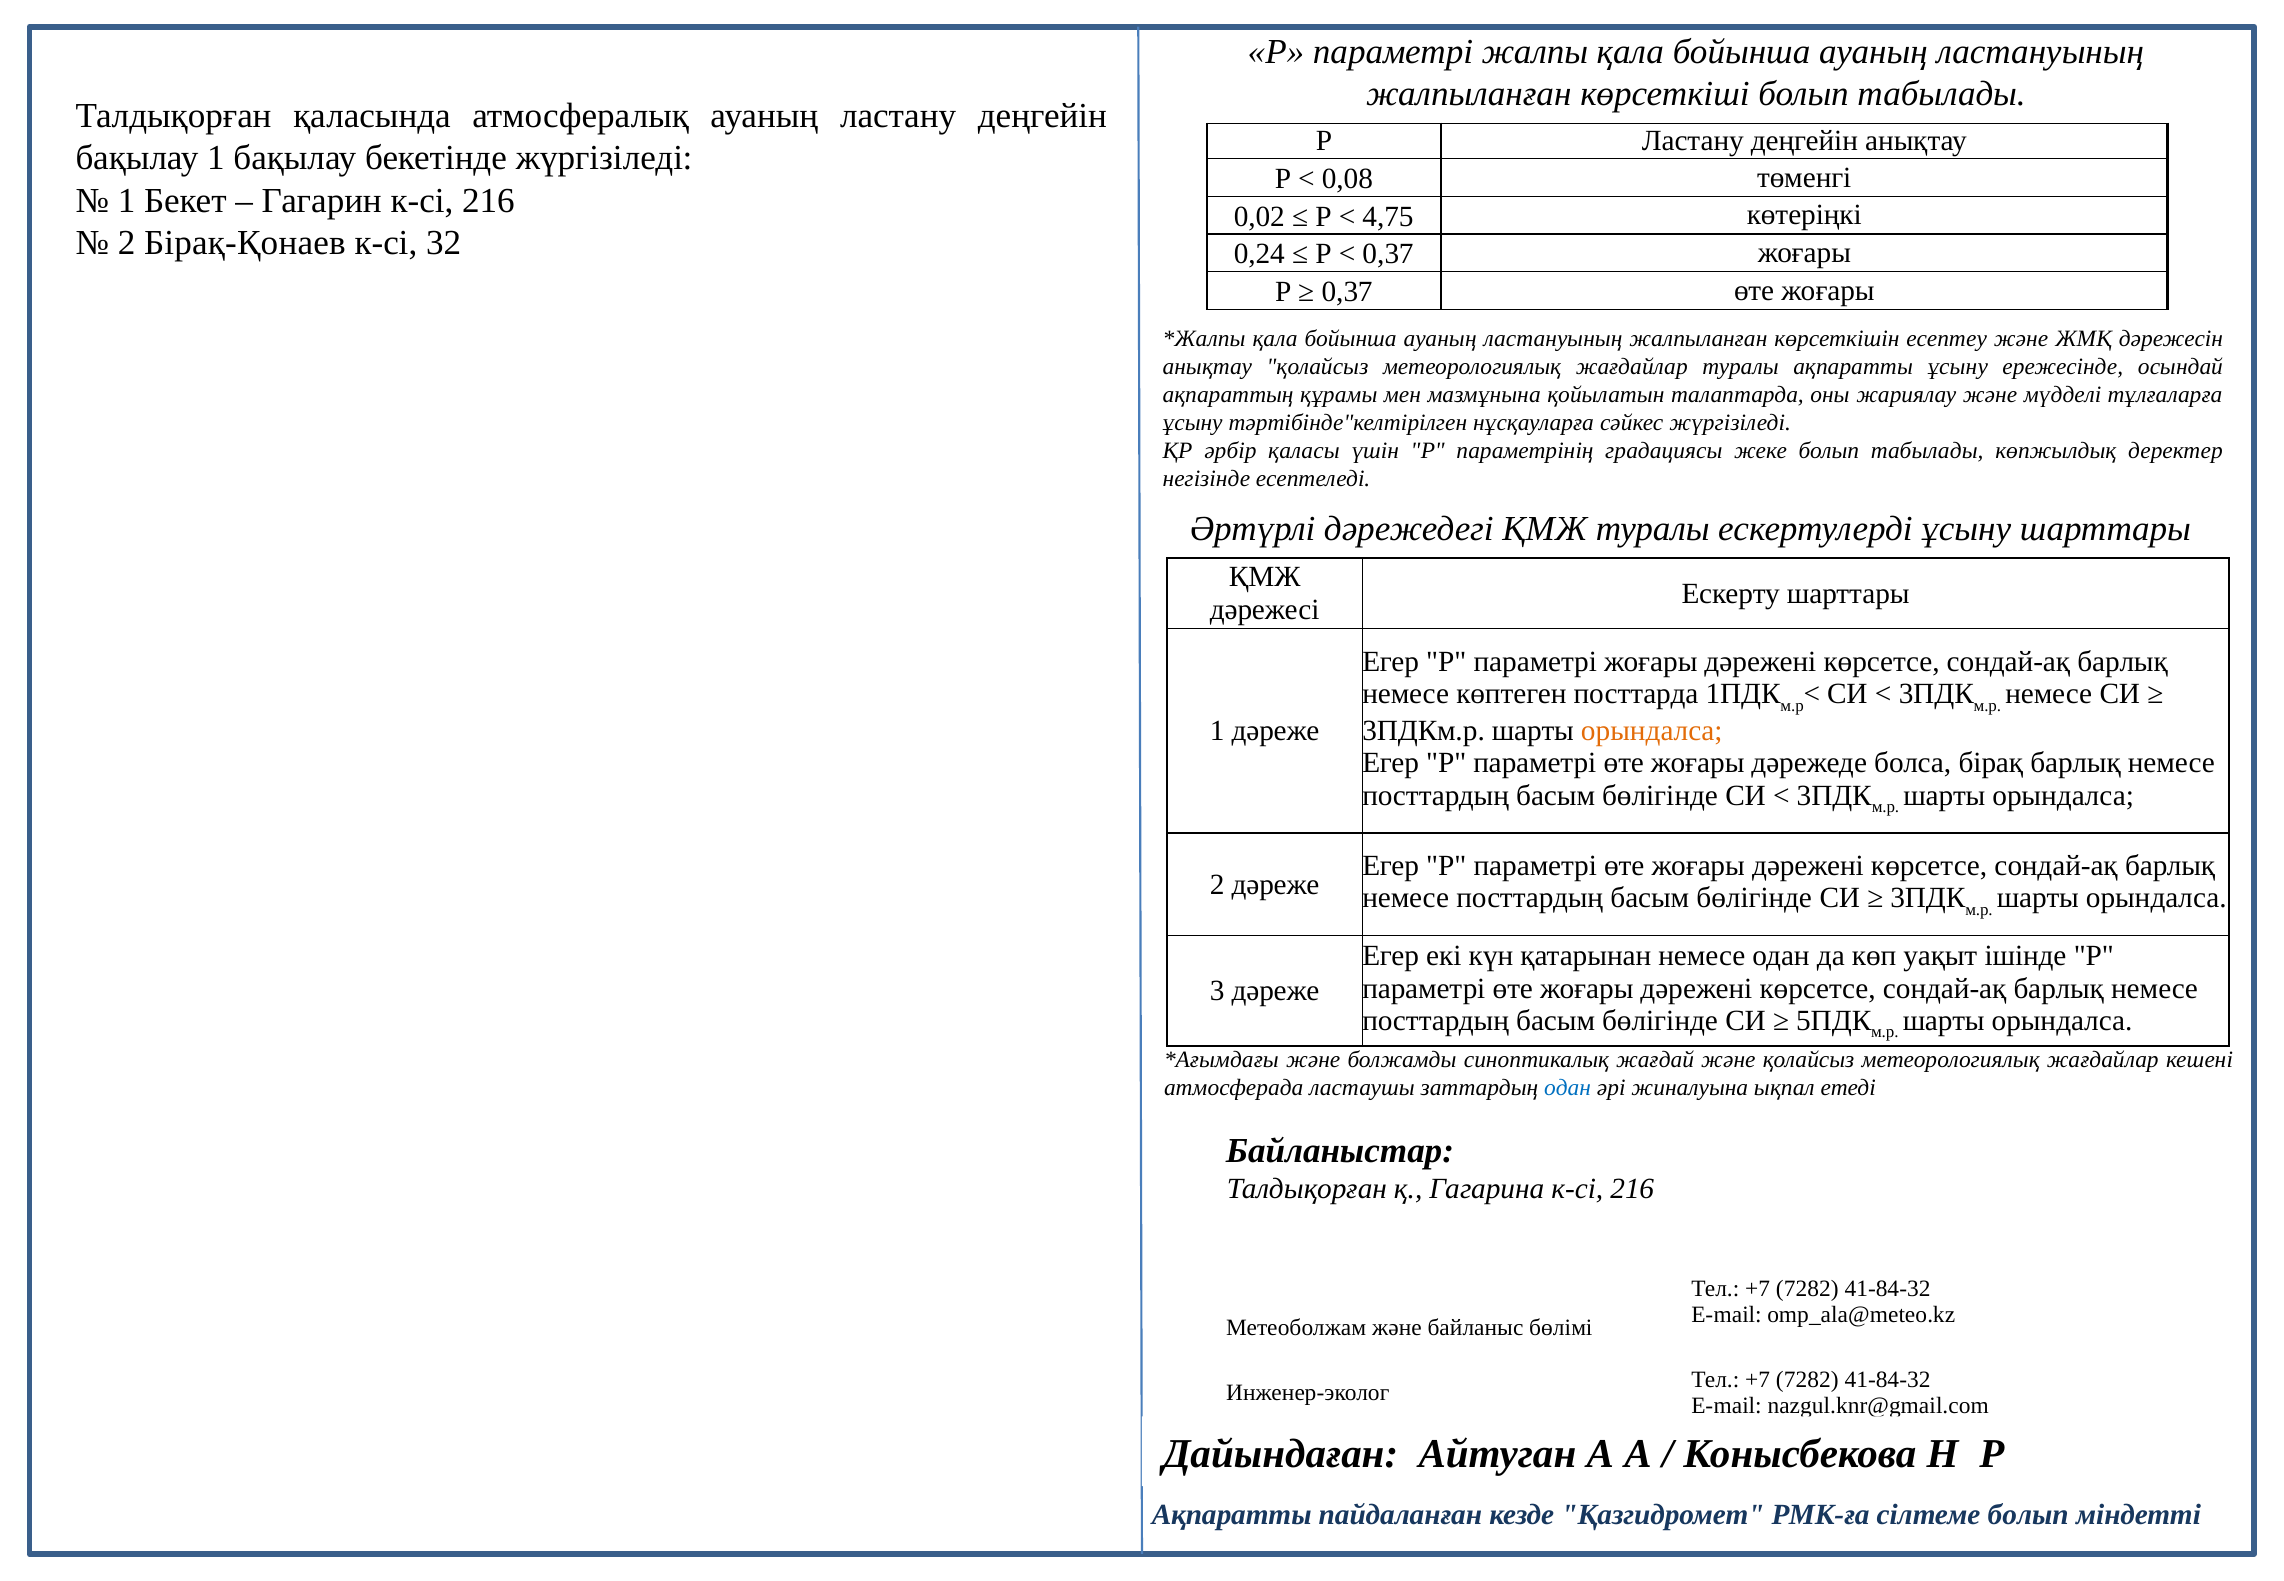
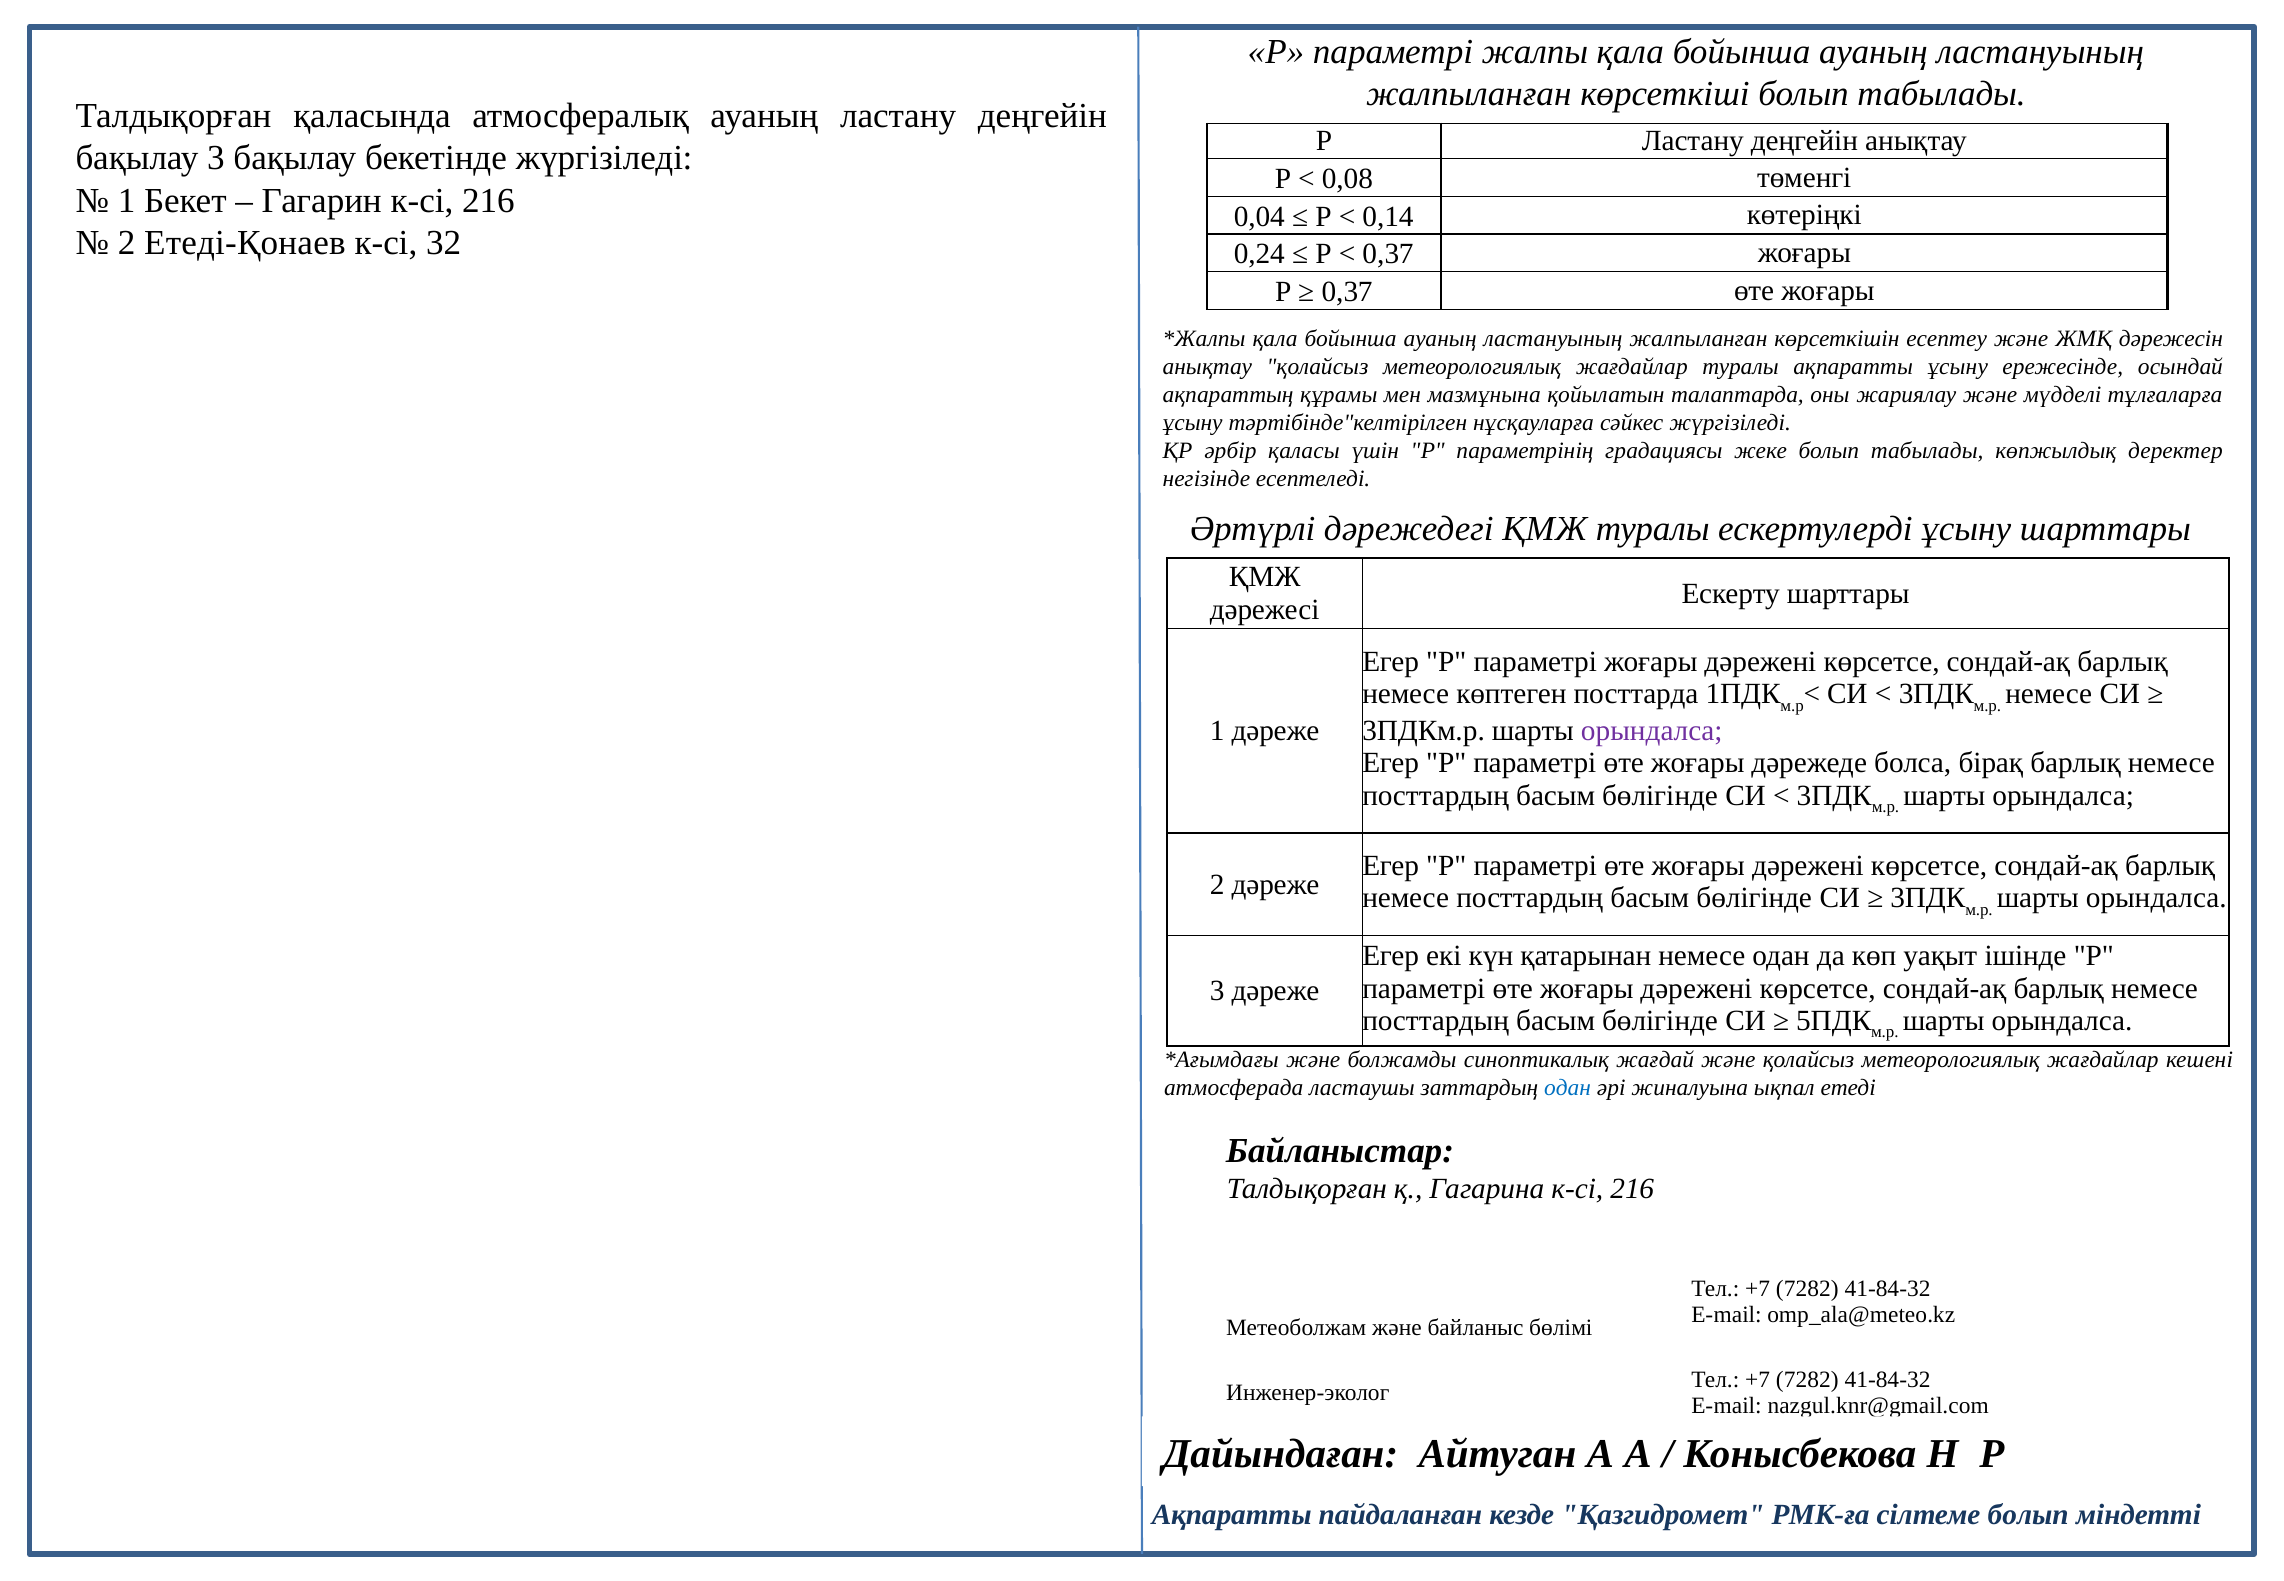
бақылау 1: 1 -> 3 (216, 158)
0,02: 0,02 -> 0,04 (1259, 216)
4,75: 4,75 -> 0,14 (1388, 216)
Бірақ-Қонаев: Бірақ-Қонаев -> Етеді-Қонаев (245, 243)
орындалса colour: orange -> purple (1652, 731)
